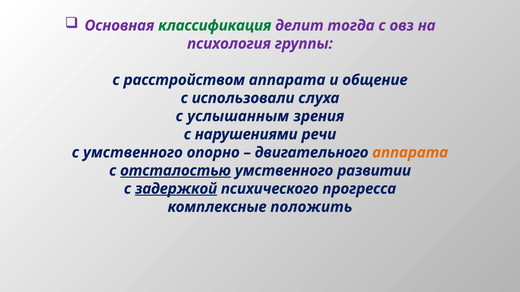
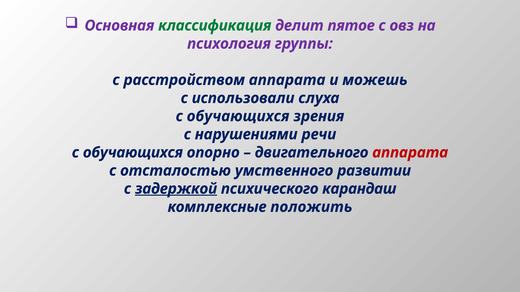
тогда: тогда -> пятое (351, 26)
общение: общение -> можешь (375, 80)
услышанным: услышанным -> обучающихся (238, 116)
умственного: умственного -> обучающихся (133, 153)
аппарата colour: orange -> red (410, 153)
отсталостью underline: present -> none (176, 171)
прогресса: прогресса -> карандаш (359, 189)
